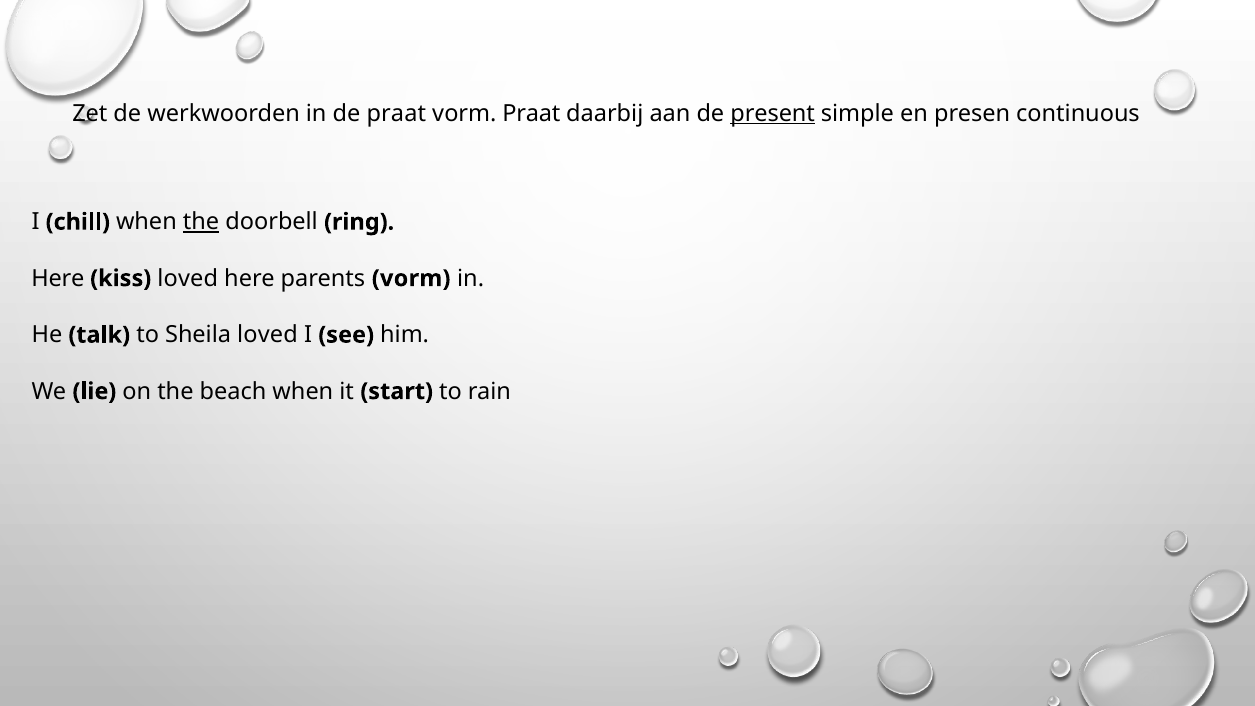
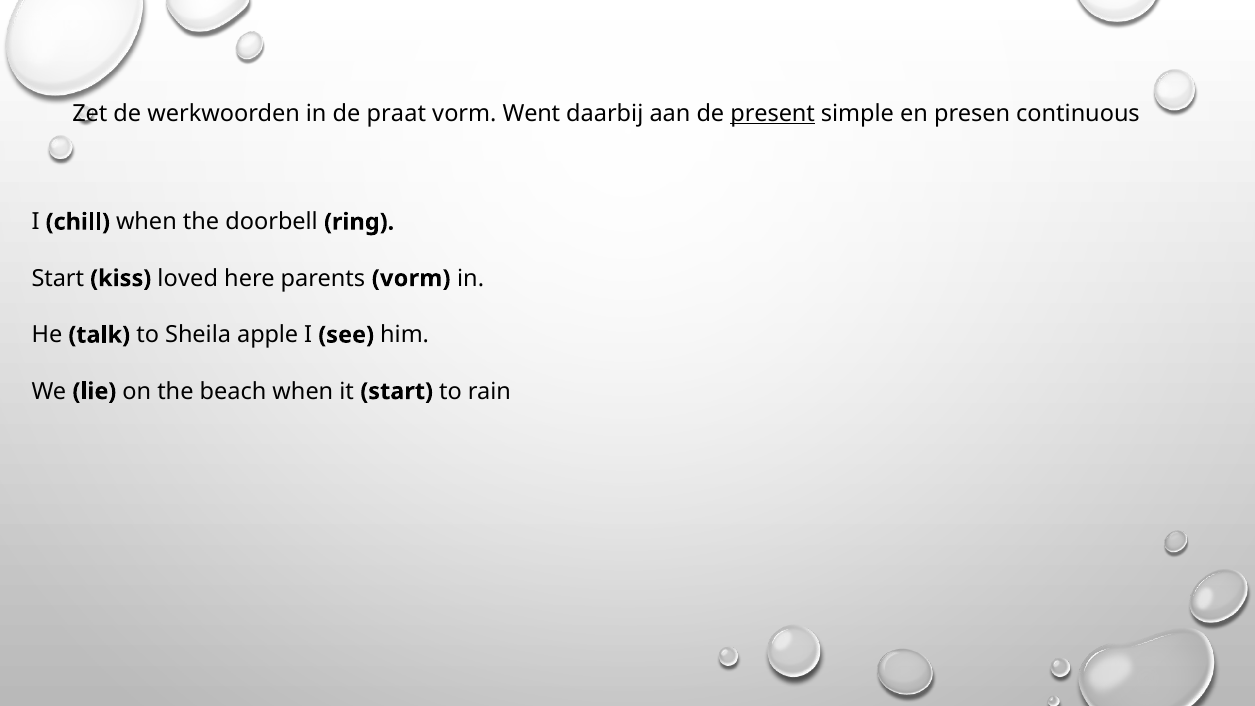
vorm Praat: Praat -> Went (531, 114)
the underline: present -> none (201, 222)
Here: Here -> Start (58, 278)
Sheila loved: loved -> apple (268, 335)
